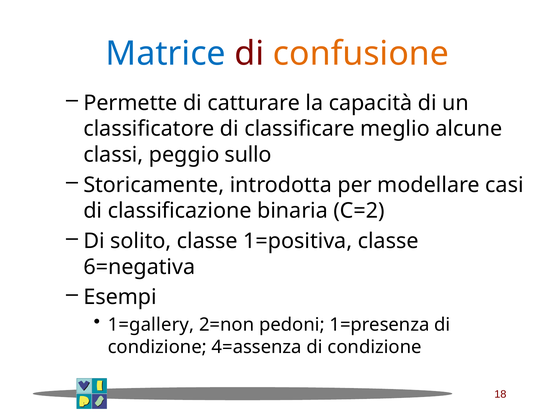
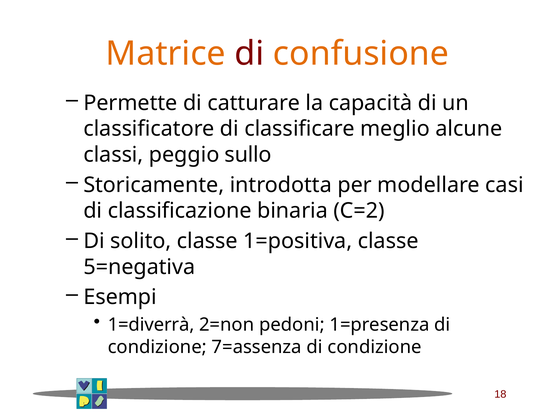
Matrice colour: blue -> orange (166, 54)
6=negativa: 6=negativa -> 5=negativa (139, 267)
1=gallery: 1=gallery -> 1=diverrà (151, 325)
4=assenza: 4=assenza -> 7=assenza (257, 347)
